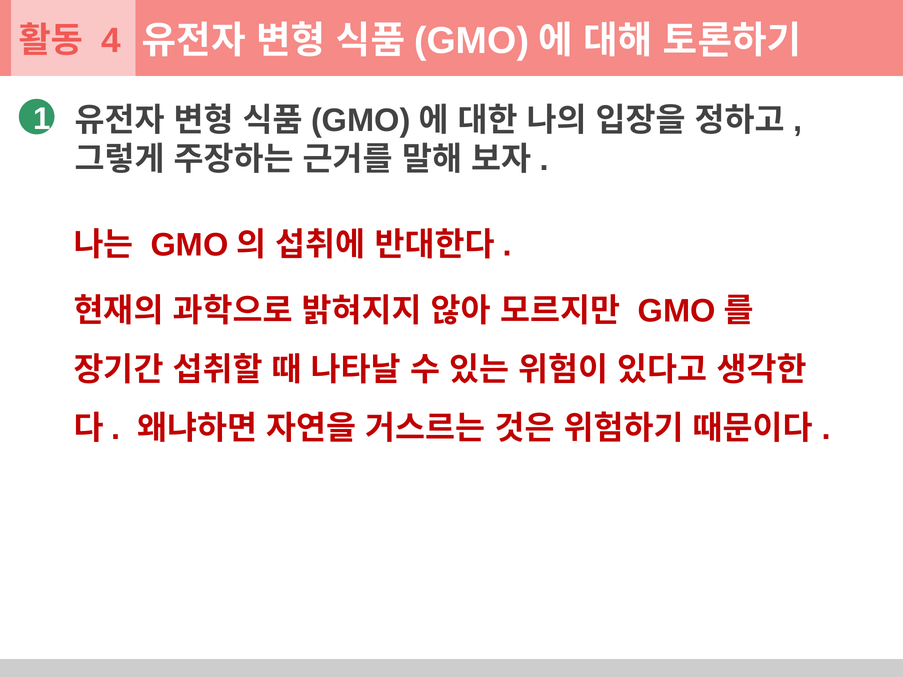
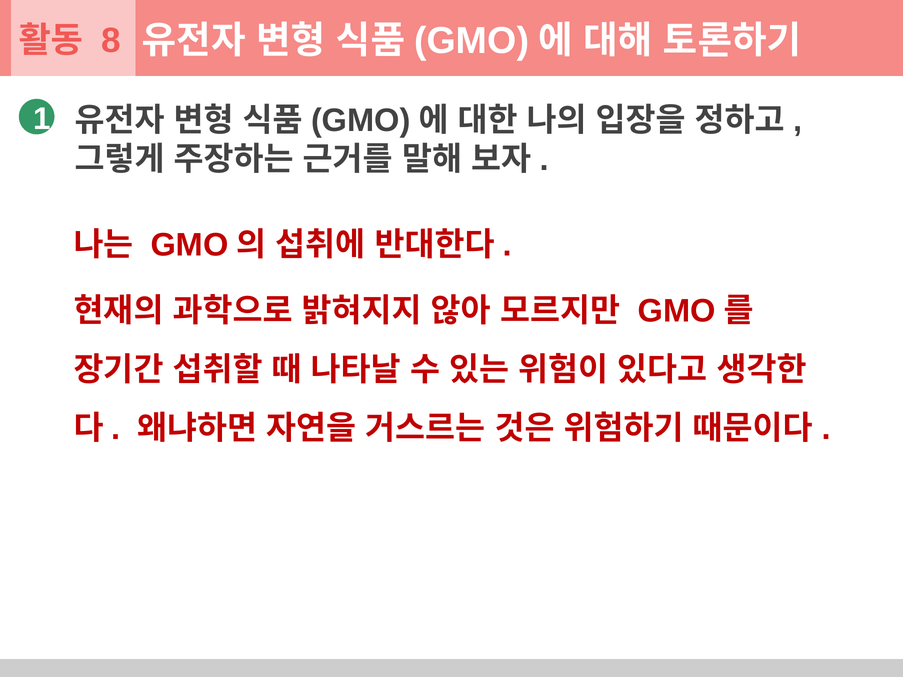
4: 4 -> 8 (111, 41)
